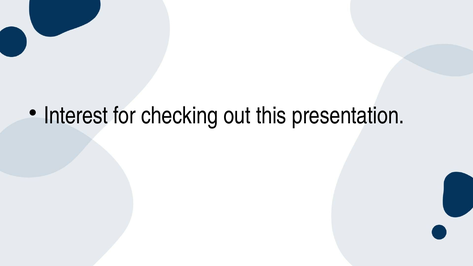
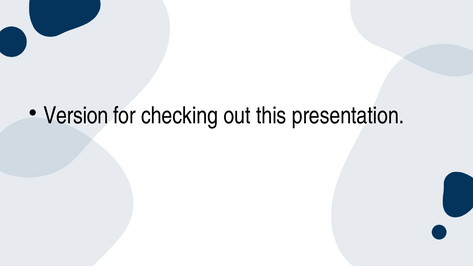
Interest: Interest -> Version (76, 116)
